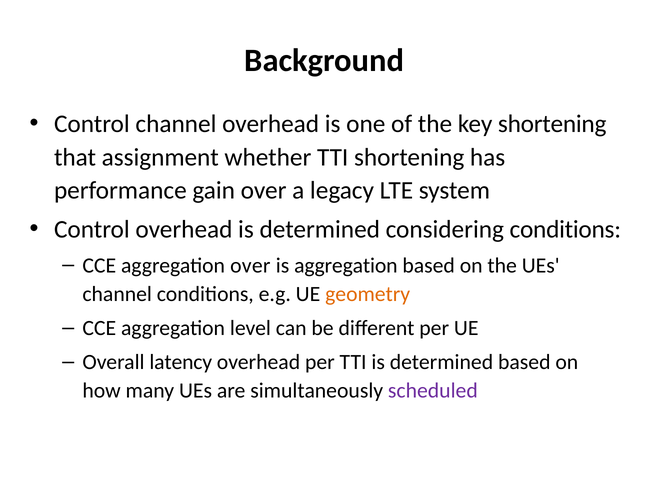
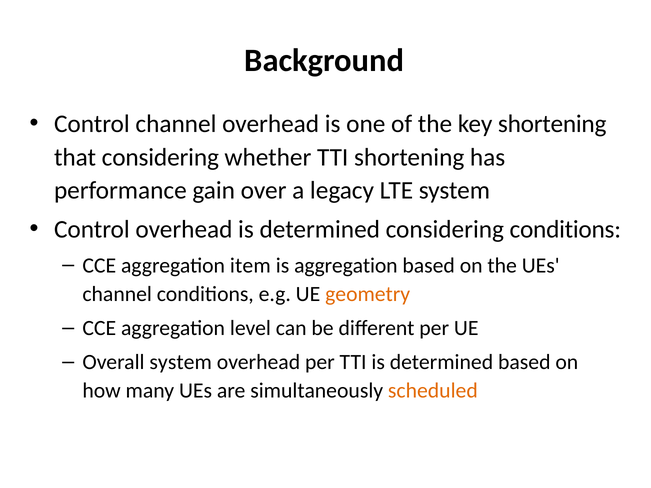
that assignment: assignment -> considering (160, 157)
aggregation over: over -> item (250, 266)
Overall latency: latency -> system (181, 362)
scheduled colour: purple -> orange (433, 391)
